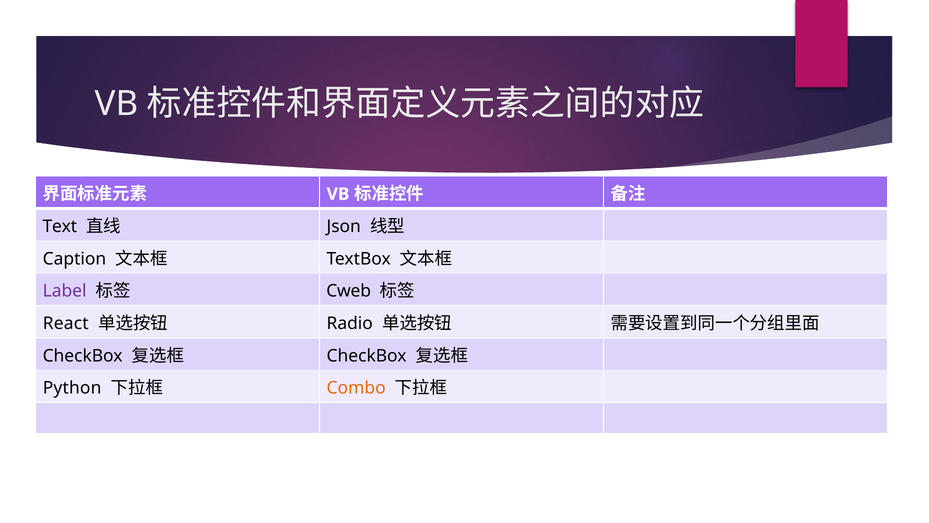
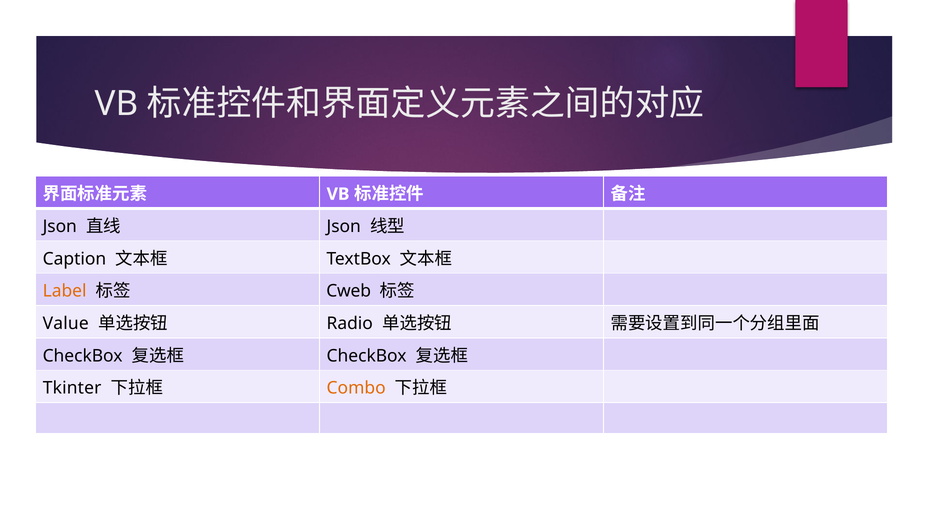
Text: Text -> Json (60, 226)
Label colour: purple -> orange (65, 291)
React: React -> Value (66, 323)
Python: Python -> Tkinter (72, 388)
